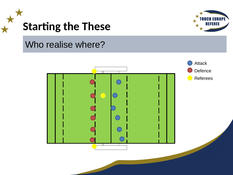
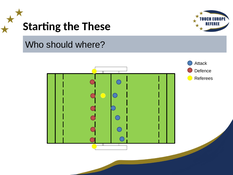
realise: realise -> should (60, 45)
